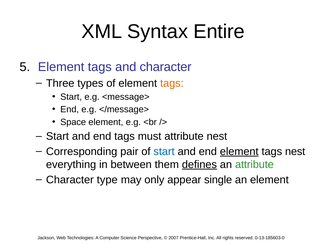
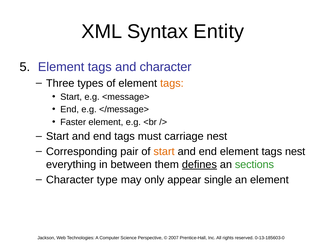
Entire: Entire -> Entity (219, 32)
Space: Space -> Faster (73, 122)
must attribute: attribute -> carriage (184, 137)
start colour: blue -> orange (164, 152)
element underline: present -> none (239, 152)
an attribute: attribute -> sections (254, 165)
